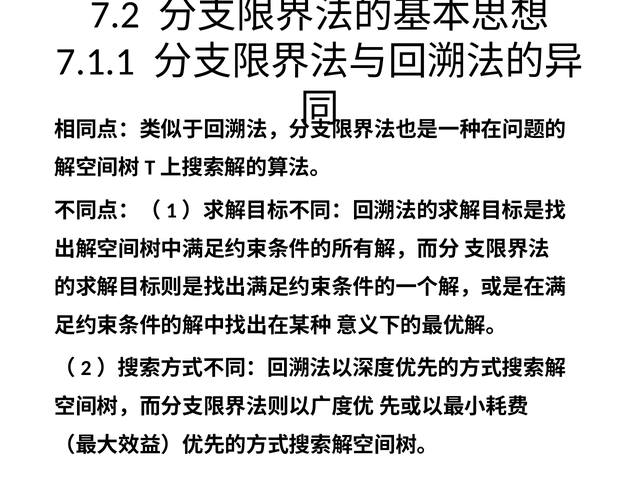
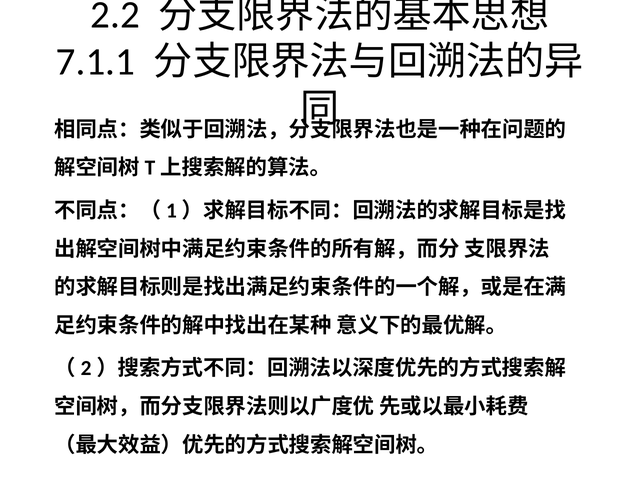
7.2: 7.2 -> 2.2 (115, 15)
